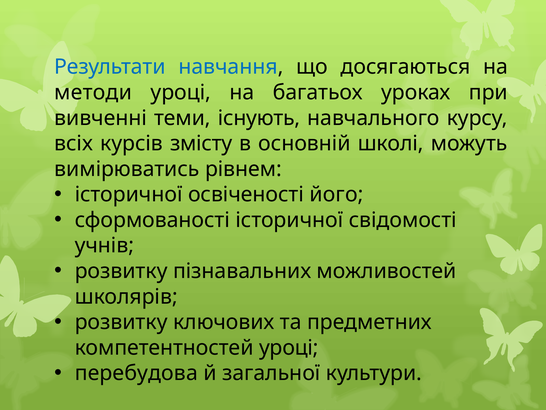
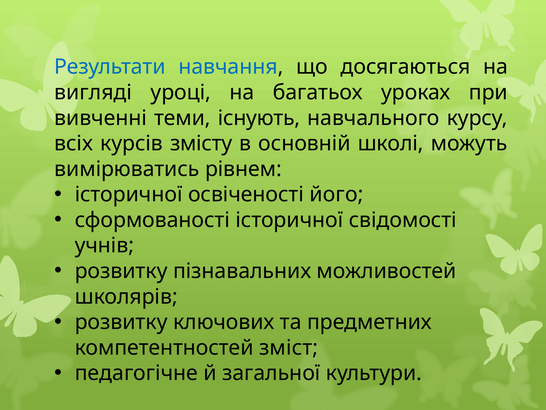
методи: методи -> вигляді (93, 92)
компетентностей уроці: уроці -> зміст (289, 347)
перебудова: перебудова -> педагогічне (136, 373)
